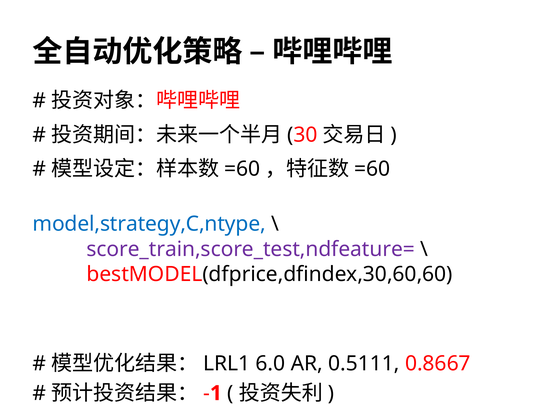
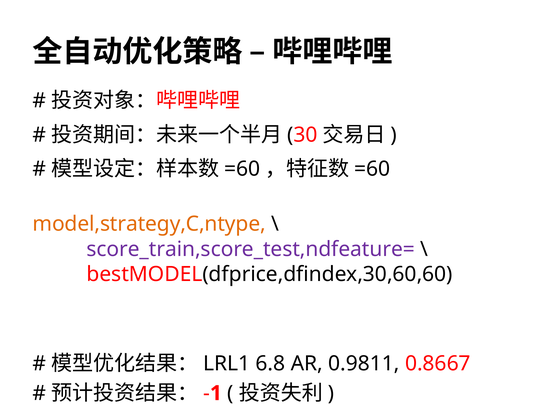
model,strategy,C,ntype colour: blue -> orange (149, 224)
6.0: 6.0 -> 6.8 (270, 364)
0.5111: 0.5111 -> 0.9811 (364, 364)
